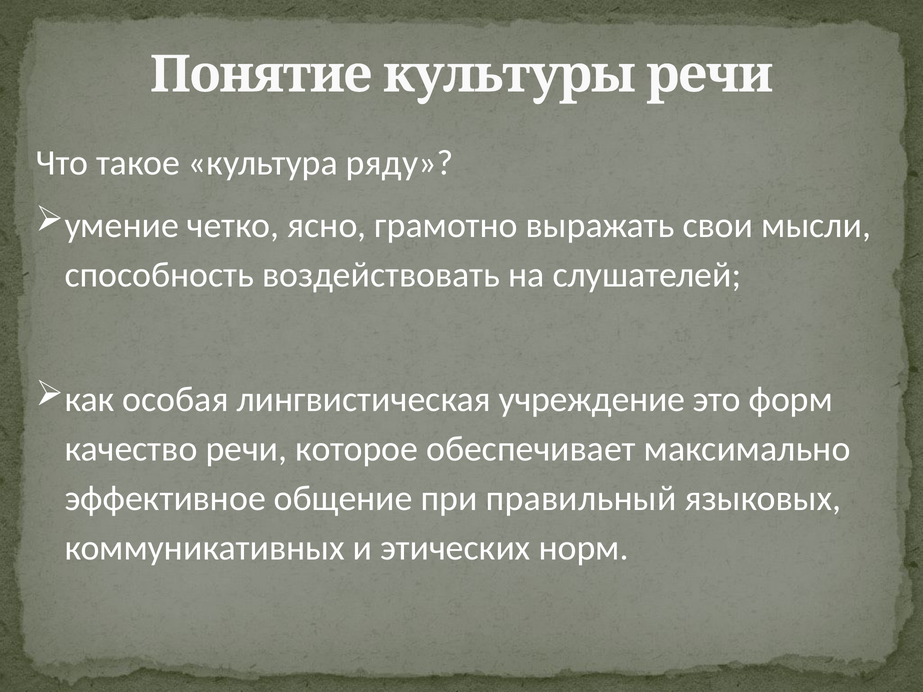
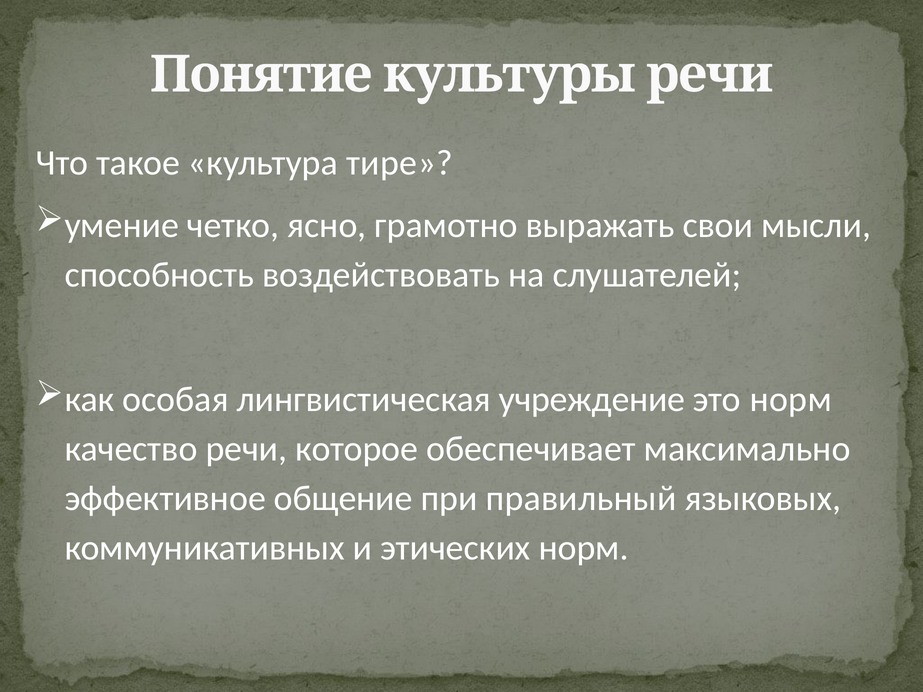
ряду: ряду -> тире (400, 163)
это форм: форм -> норм (791, 400)
